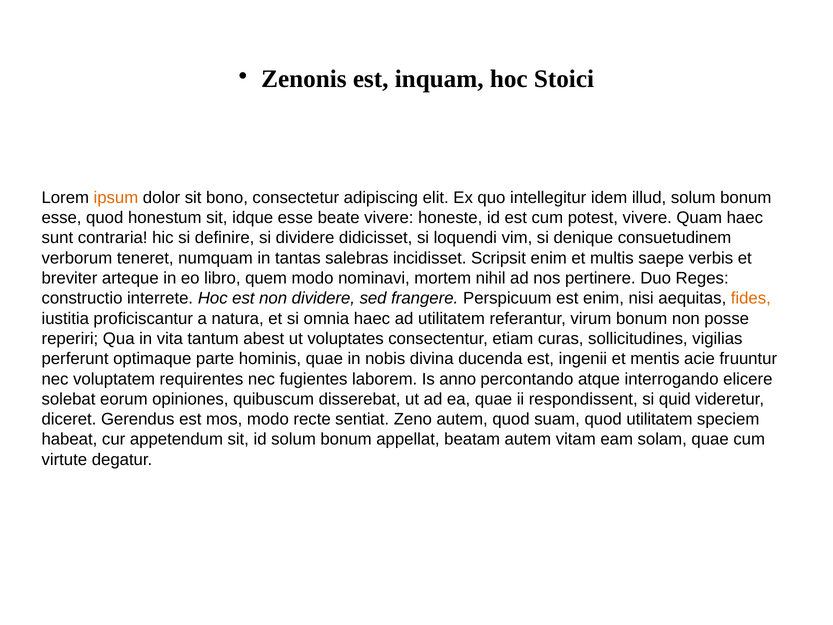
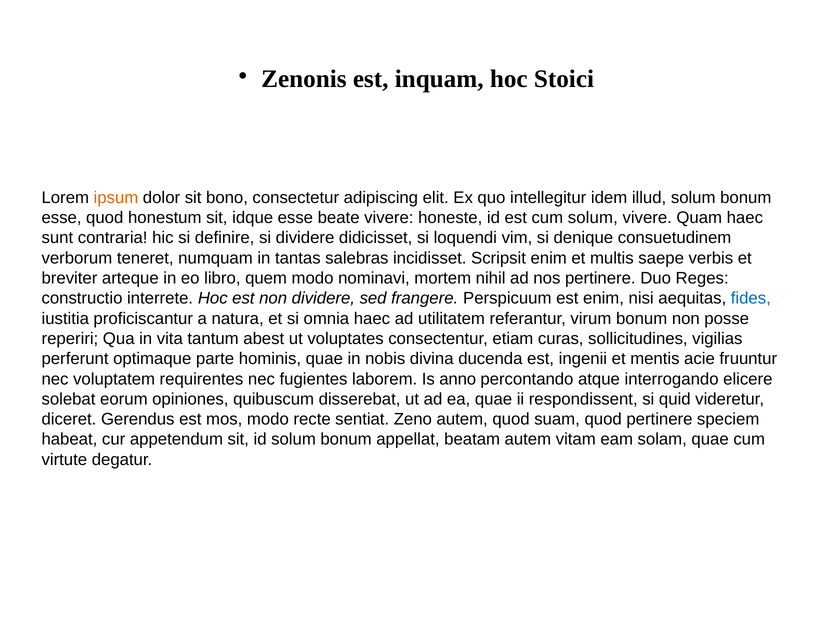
cum potest: potest -> solum (593, 218)
fides colour: orange -> blue (751, 298)
quod utilitatem: utilitatem -> pertinere (659, 419)
